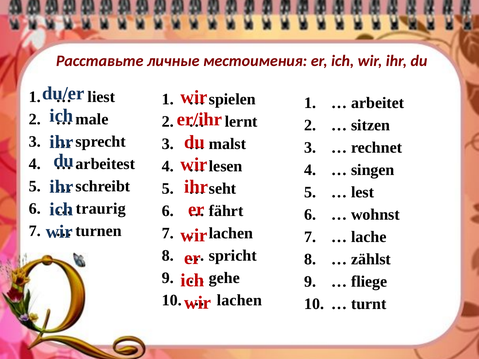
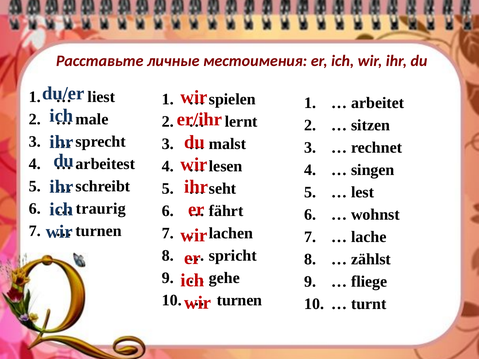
lachen: lachen -> turnen (240, 300)
